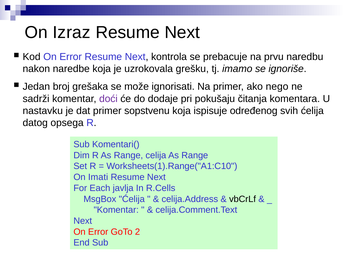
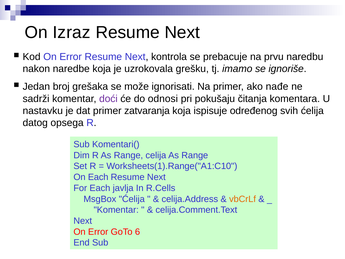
nego: nego -> nađe (277, 87)
dodaje: dodaje -> odnosi (163, 99)
sopstvenu: sopstvenu -> zatvaranja (147, 111)
On Imati: Imati -> Each (98, 177)
vbCrLf colour: black -> orange (243, 199)
2: 2 -> 6 (137, 232)
